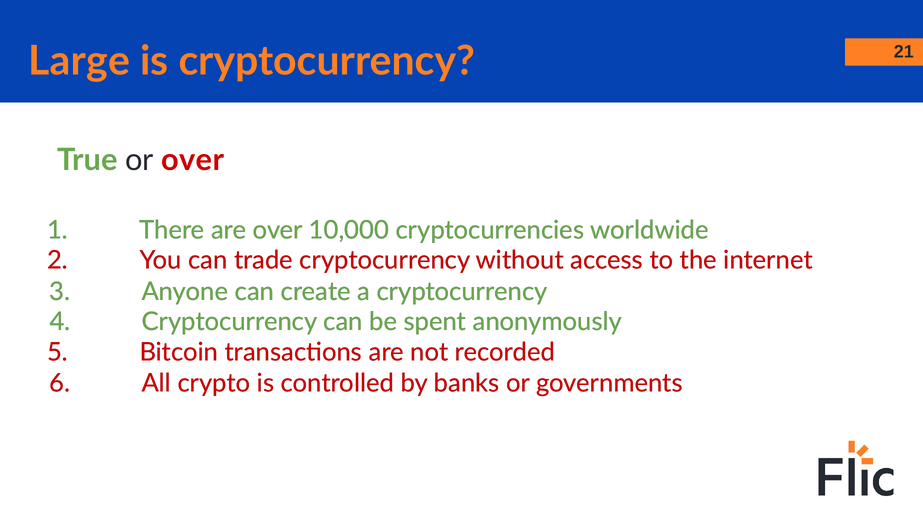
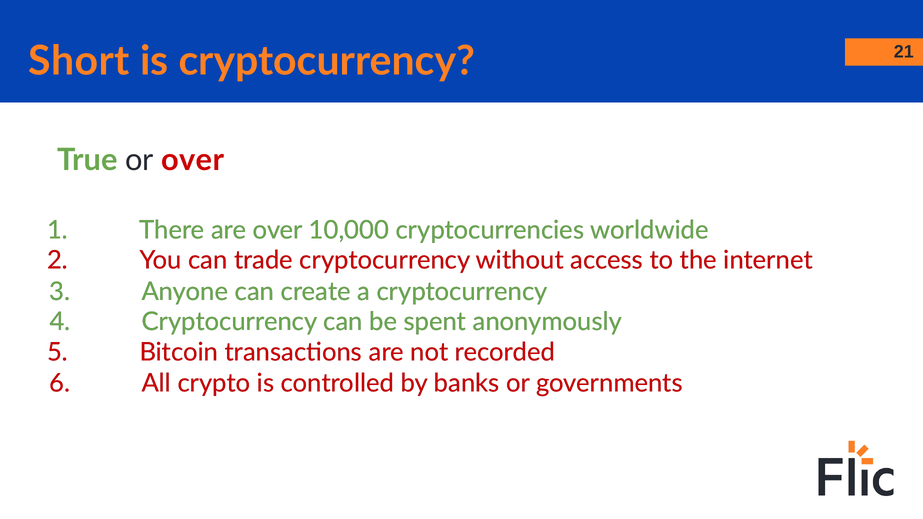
Large: Large -> Short (79, 61)
